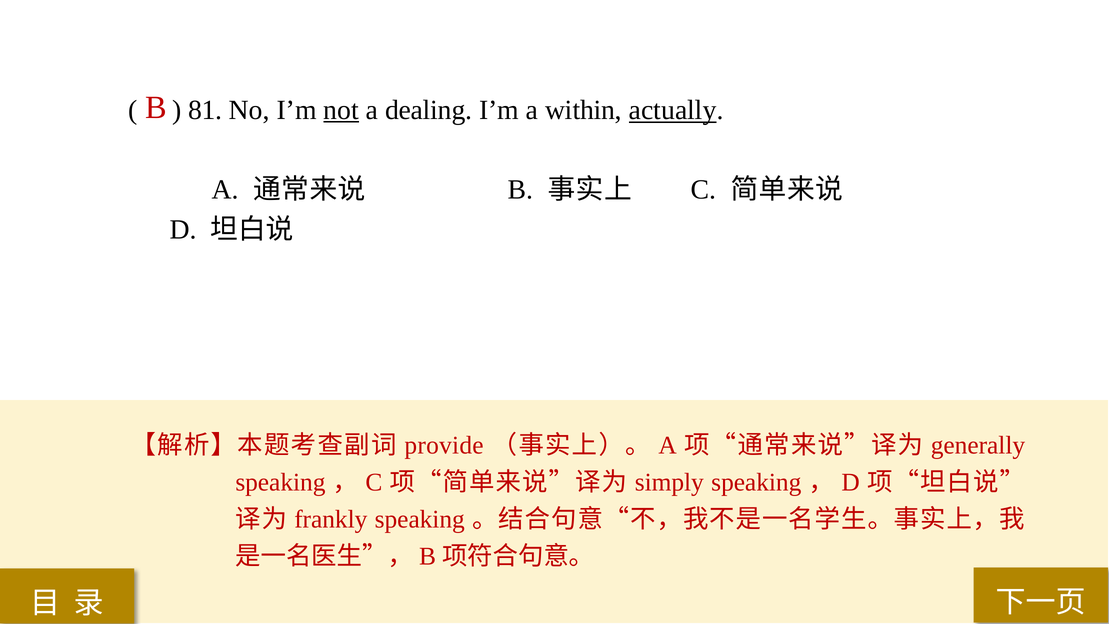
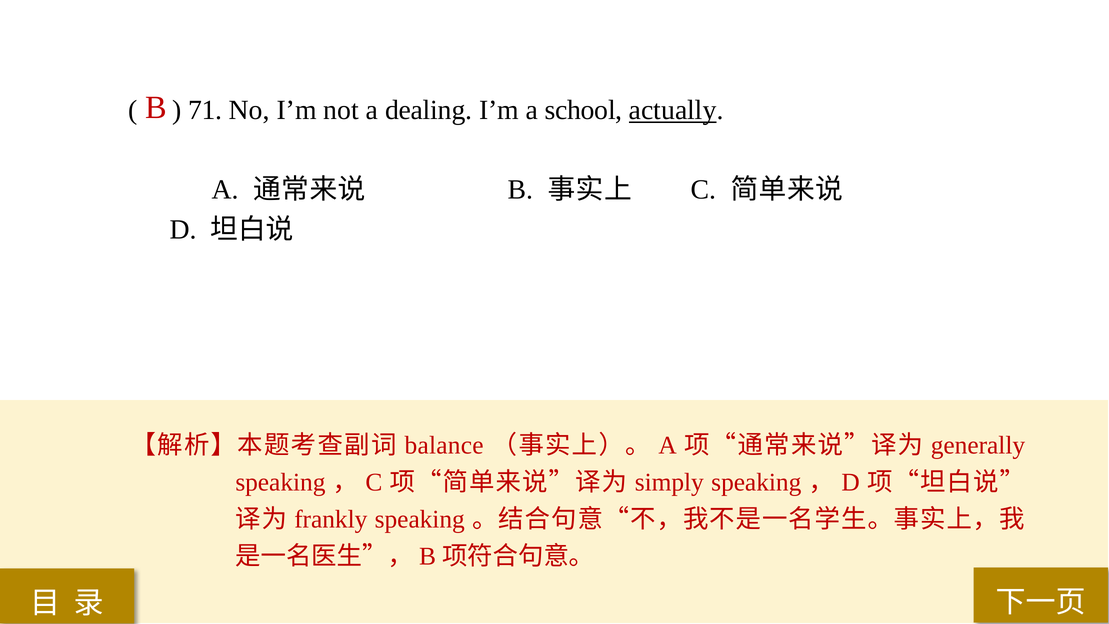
81: 81 -> 71 (205, 110)
not underline: present -> none (341, 110)
within: within -> school (584, 110)
provide: provide -> balance (444, 445)
